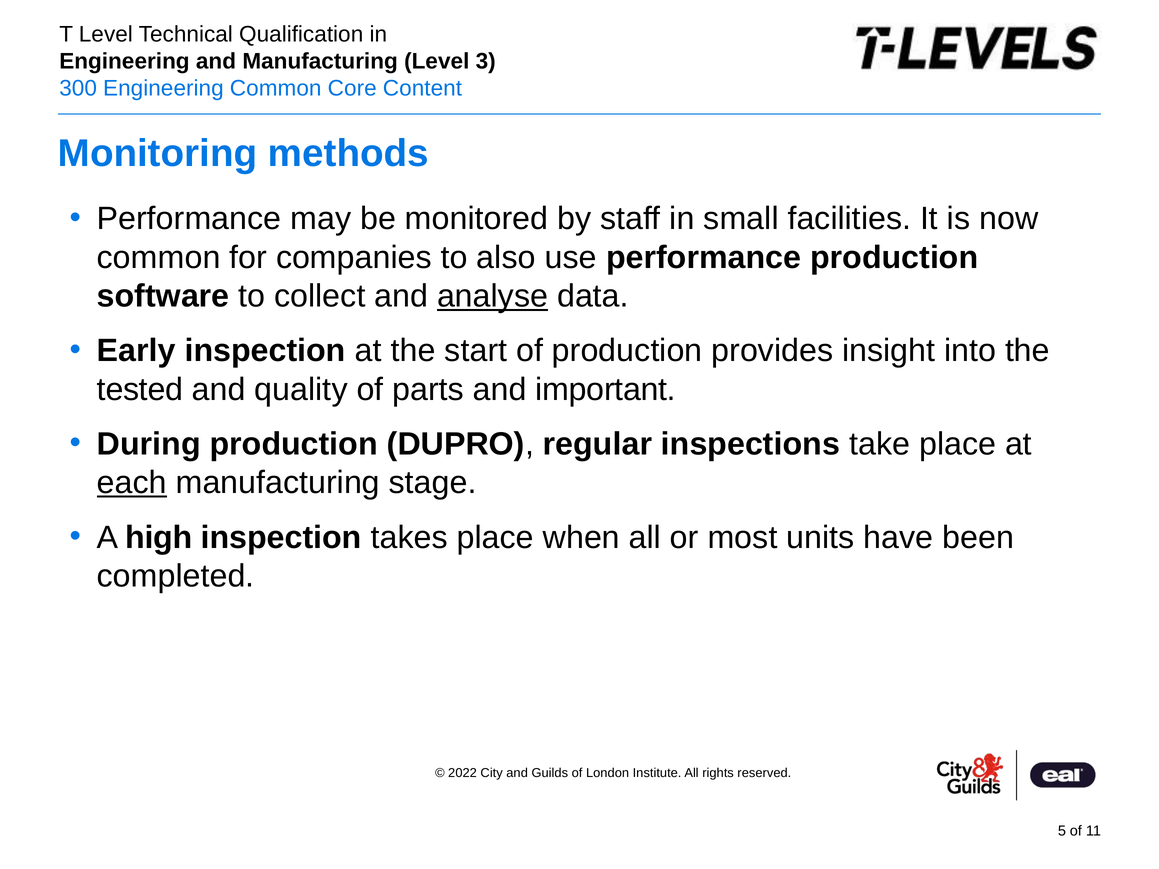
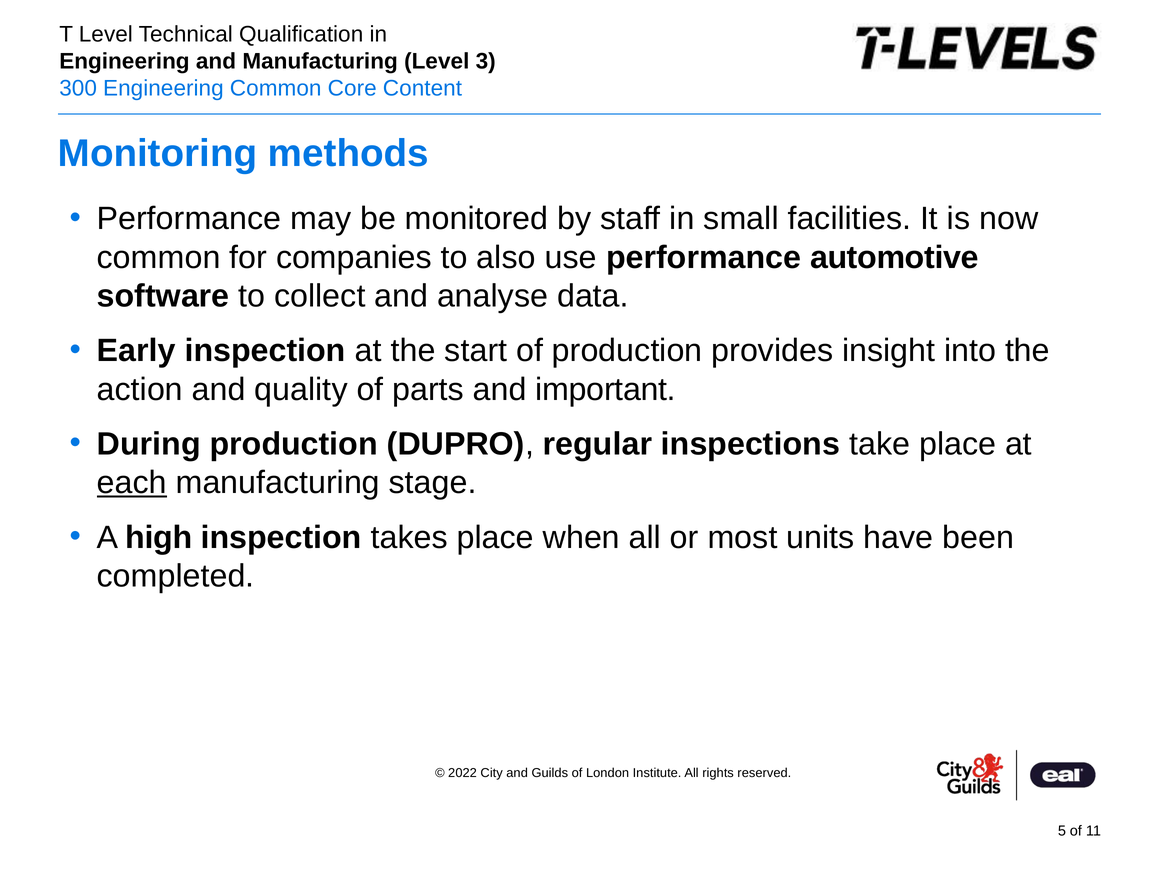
performance production: production -> automotive (894, 258)
analyse underline: present -> none (493, 296)
tested: tested -> action (140, 390)
